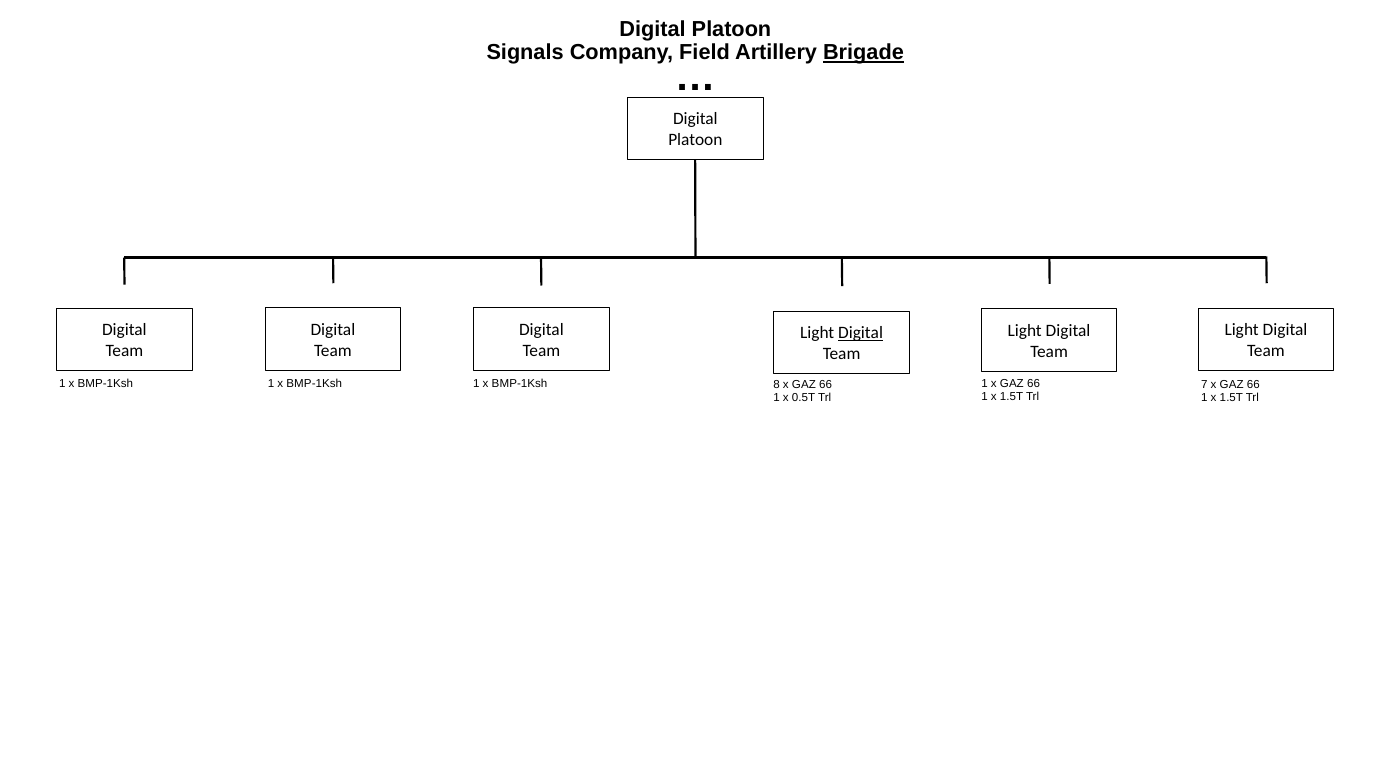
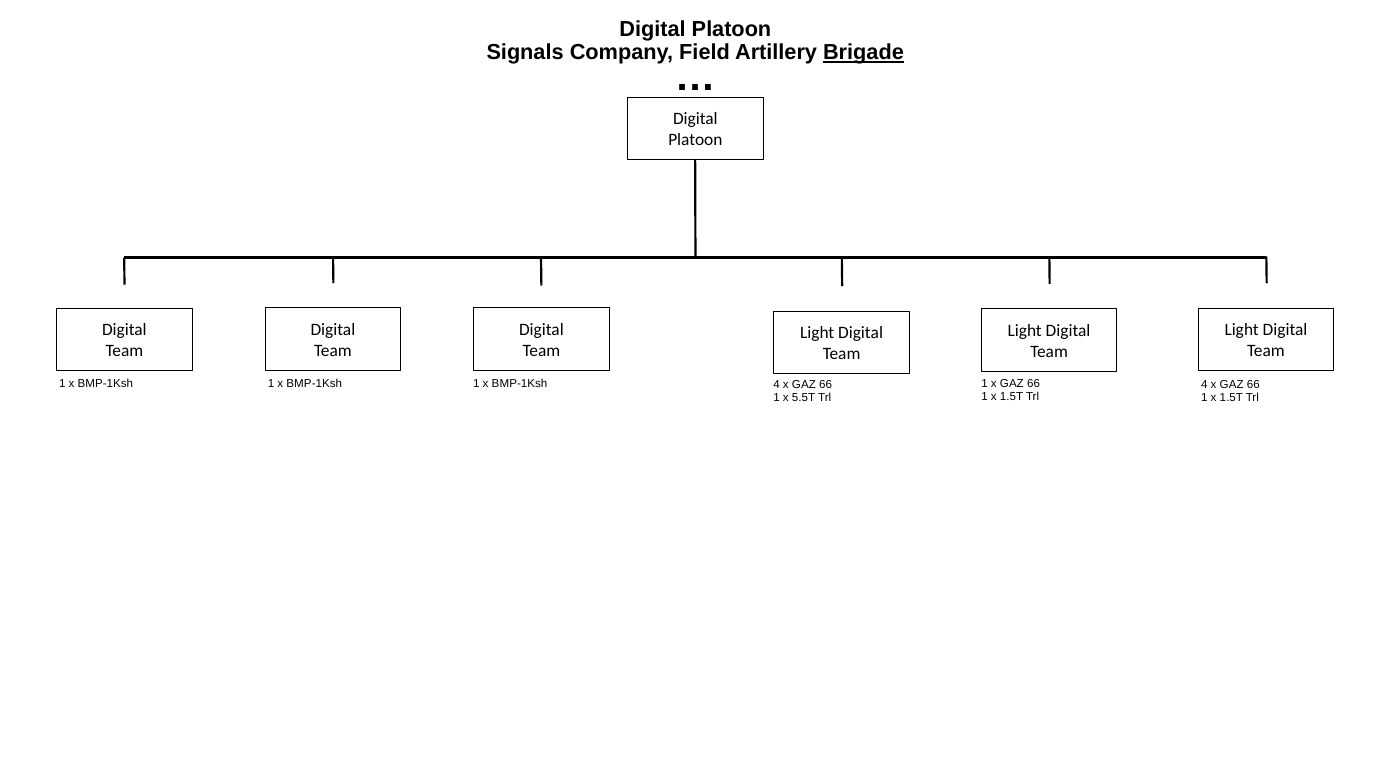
Digital underline: present -> none (861, 333)
8: 8 -> 4 (777, 384)
7: 7 -> 4 (1204, 384)
0.5T: 0.5T -> 5.5T (804, 398)
